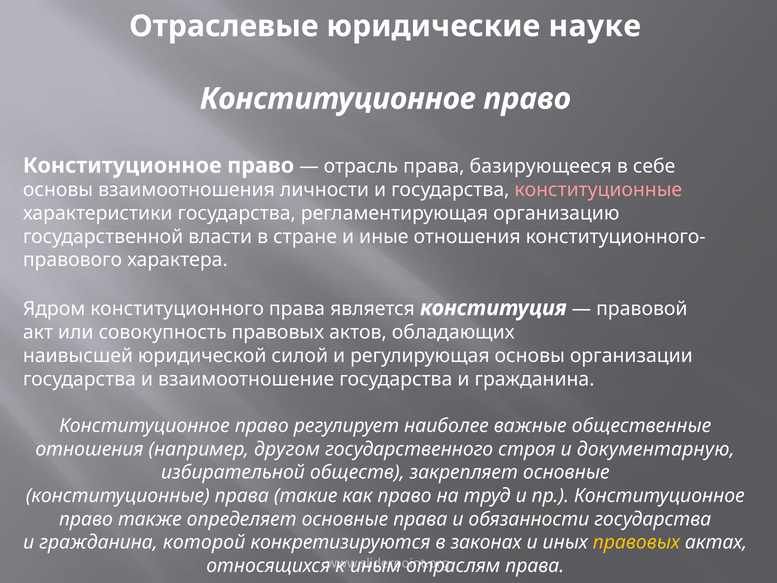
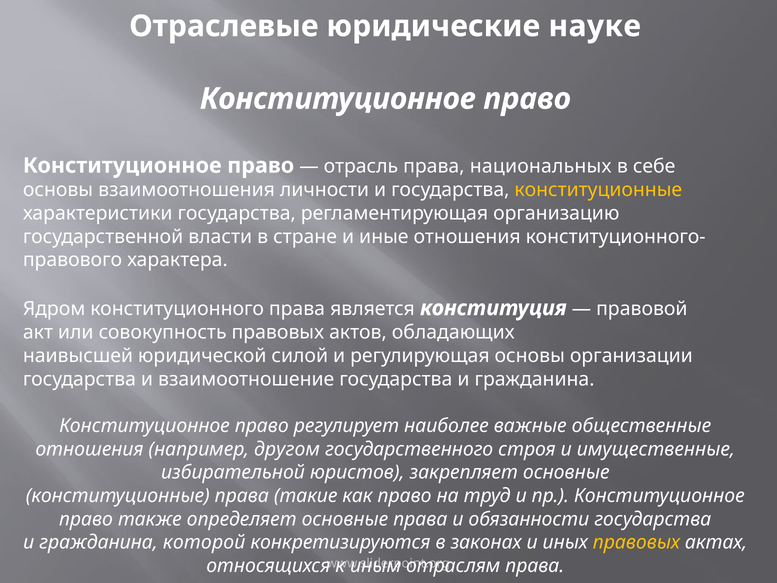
базирующееся: базирующееся -> национальных (541, 166)
конституционные colour: pink -> yellow (598, 190)
документарную: документарную -> имущественные (656, 449)
обществ: обществ -> юристов (357, 472)
